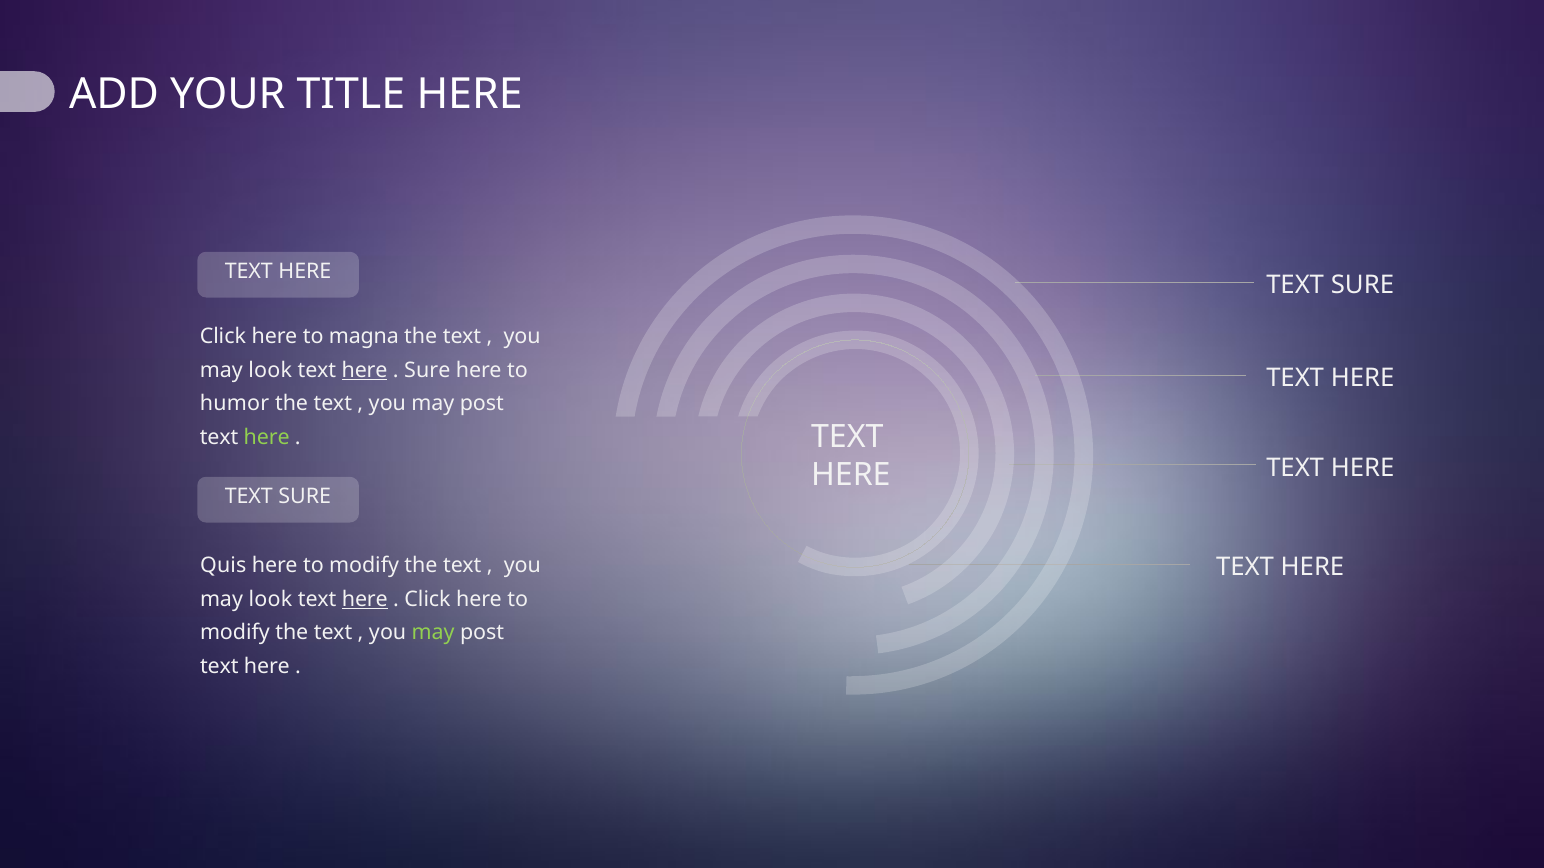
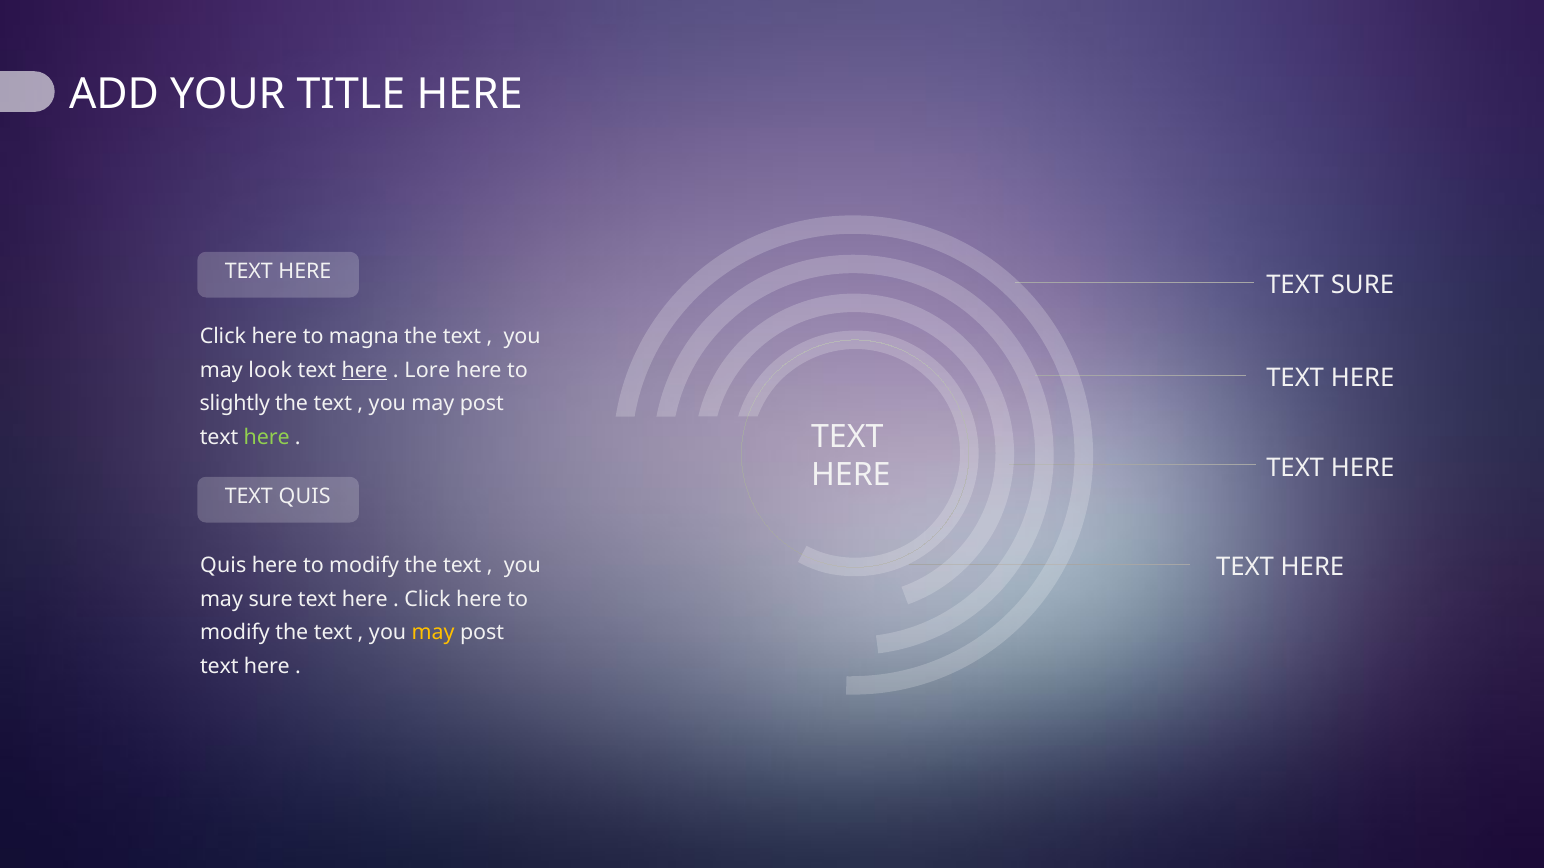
Sure: Sure -> Lore (427, 370)
humor: humor -> slightly (235, 404)
SURE: SURE -> QUIS (305, 497)
look: look -> sure (271, 600)
here underline: present -> none (365, 600)
may colour: light green -> yellow (433, 633)
